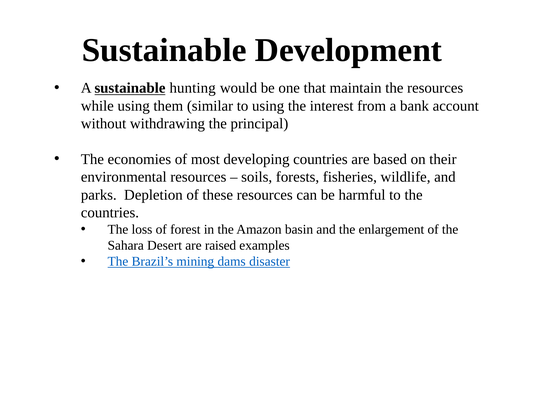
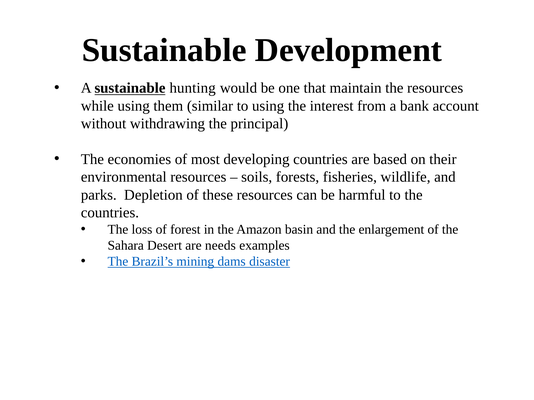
raised: raised -> needs (220, 246)
